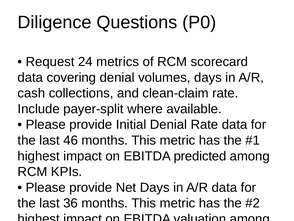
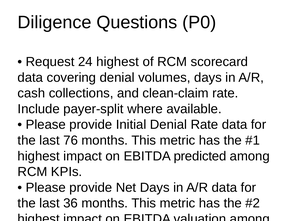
24 metrics: metrics -> highest (118, 62)
46: 46 -> 76 (71, 140)
